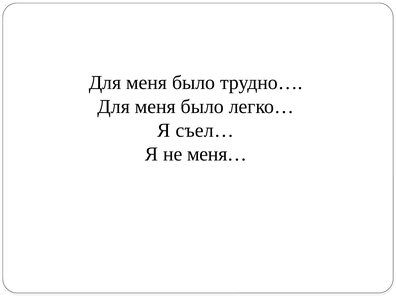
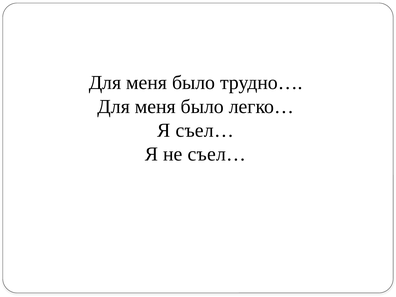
не меня…: меня… -> съел… (217, 154)
